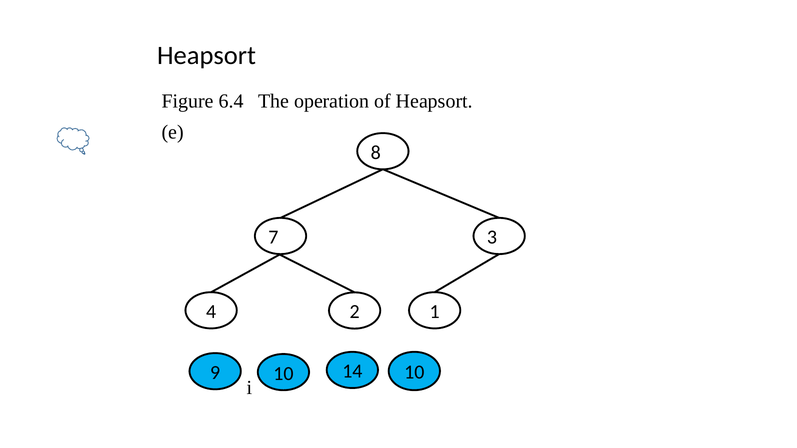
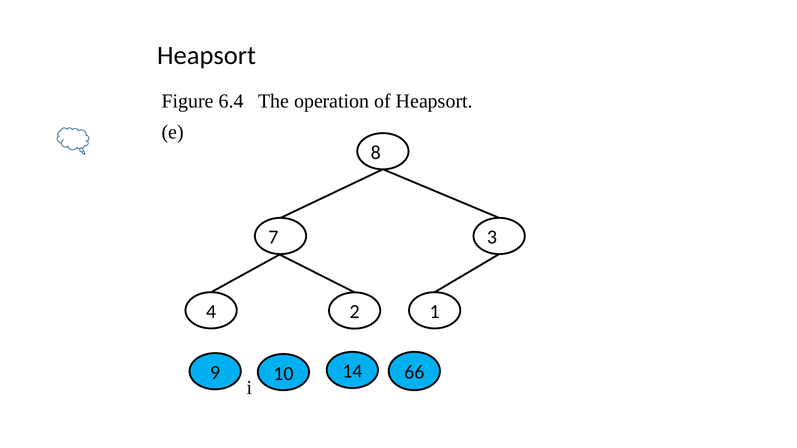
14 10: 10 -> 66 (414, 373)
